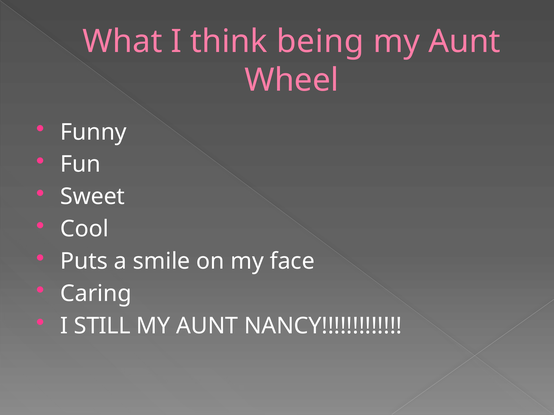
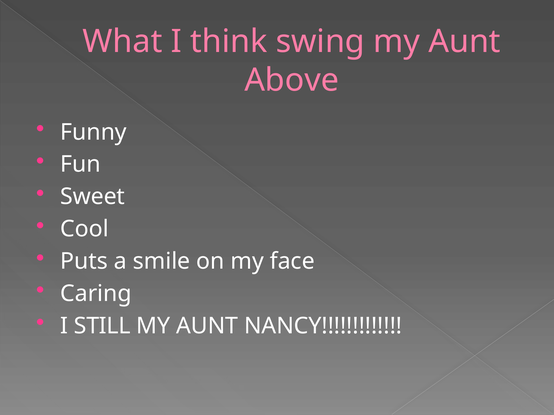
being: being -> swing (320, 41)
Wheel: Wheel -> Above (292, 80)
